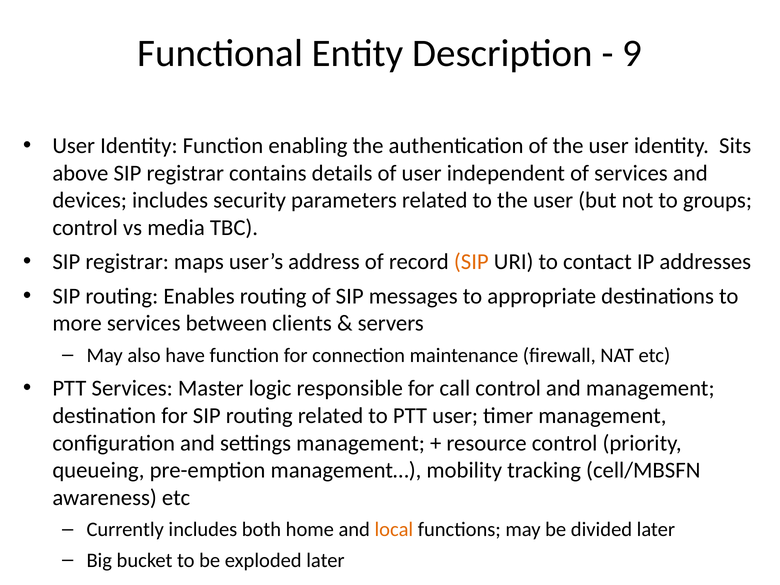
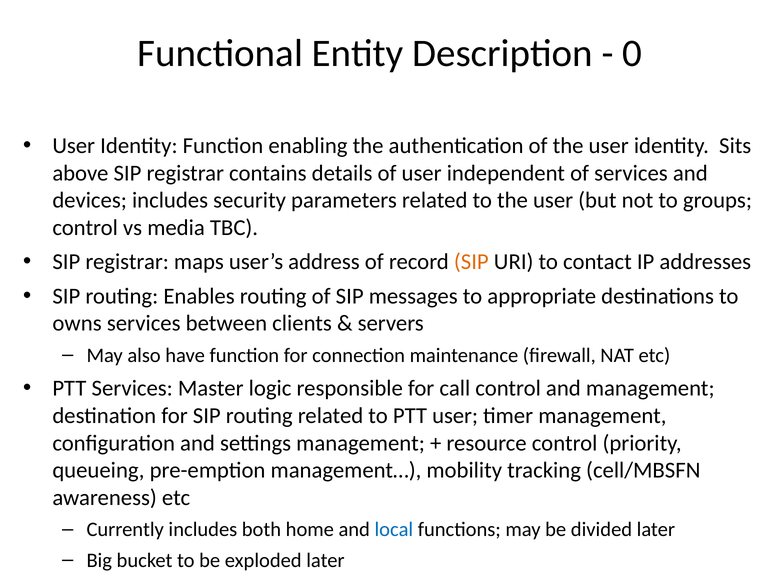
9: 9 -> 0 (632, 53)
more: more -> owns (77, 323)
local colour: orange -> blue (394, 530)
